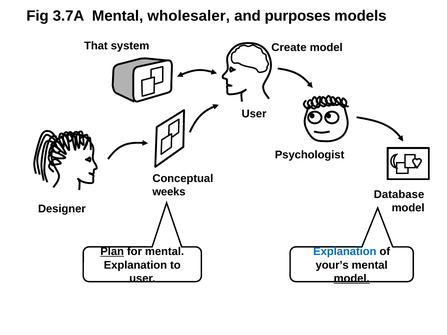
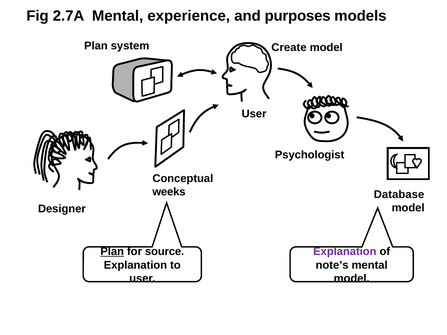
3.7A: 3.7A -> 2.7A (69, 16)
wholesaler: wholesaler -> experience (189, 16)
That: That -> Plan (96, 46)
for mental: mental -> source (165, 252)
Explanation colour: blue -> purple (345, 252)
your’s: your’s -> note’s (332, 265)
model underline: present -> none (352, 279)
